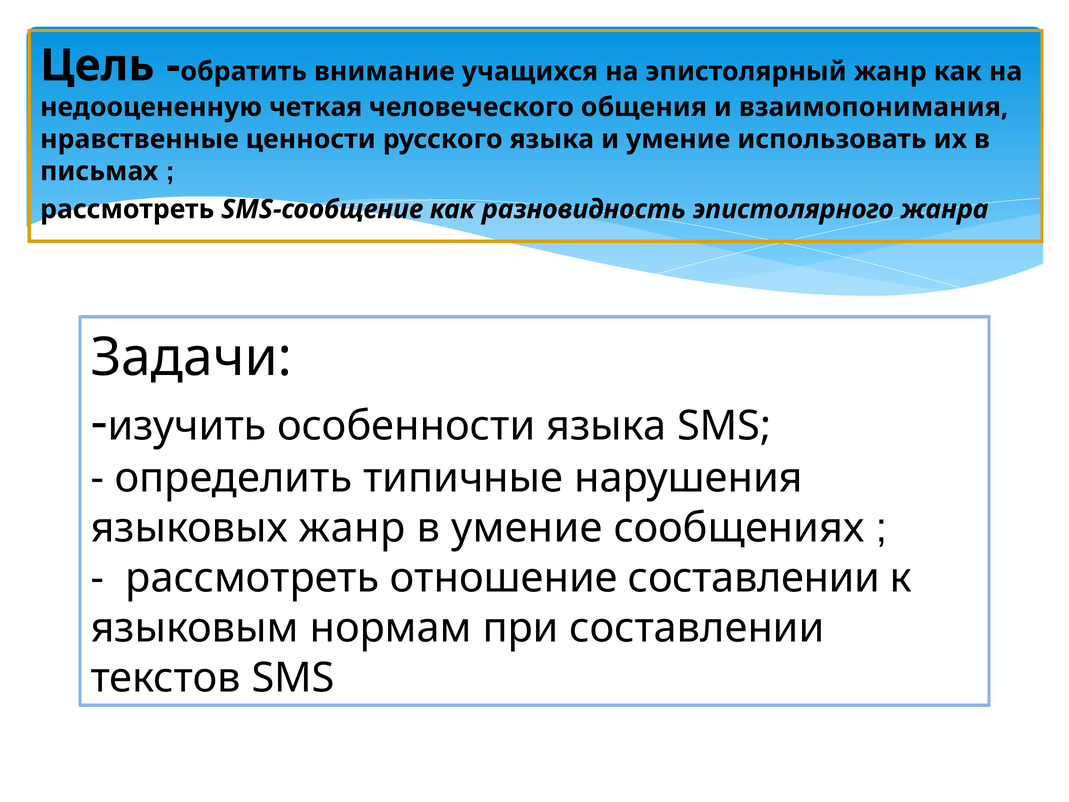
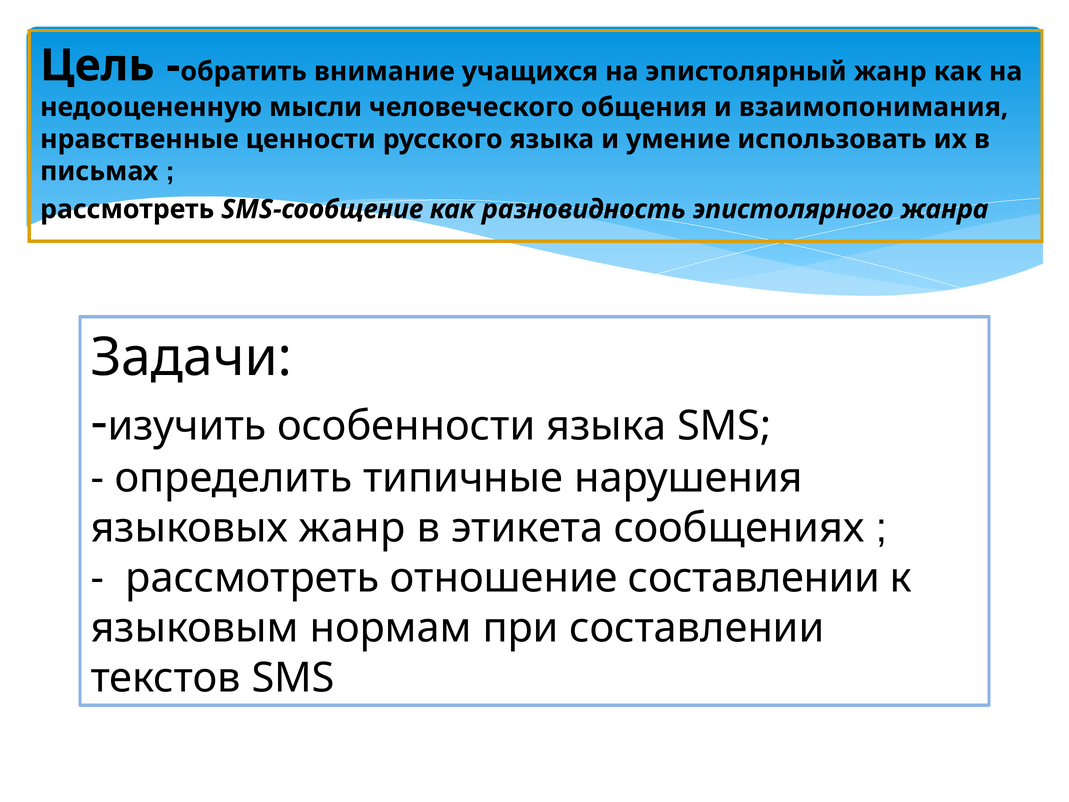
четкая: четкая -> мысли (316, 107)
в умение: умение -> этикета (527, 528)
